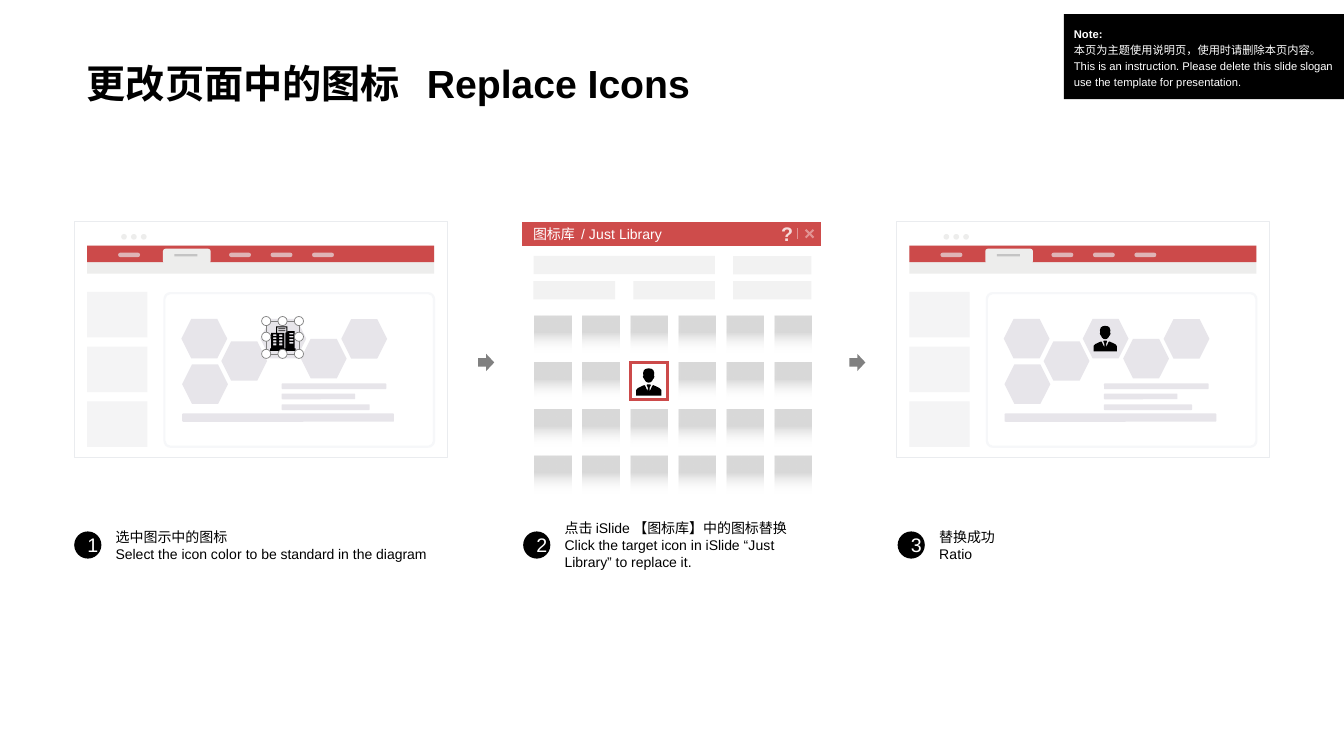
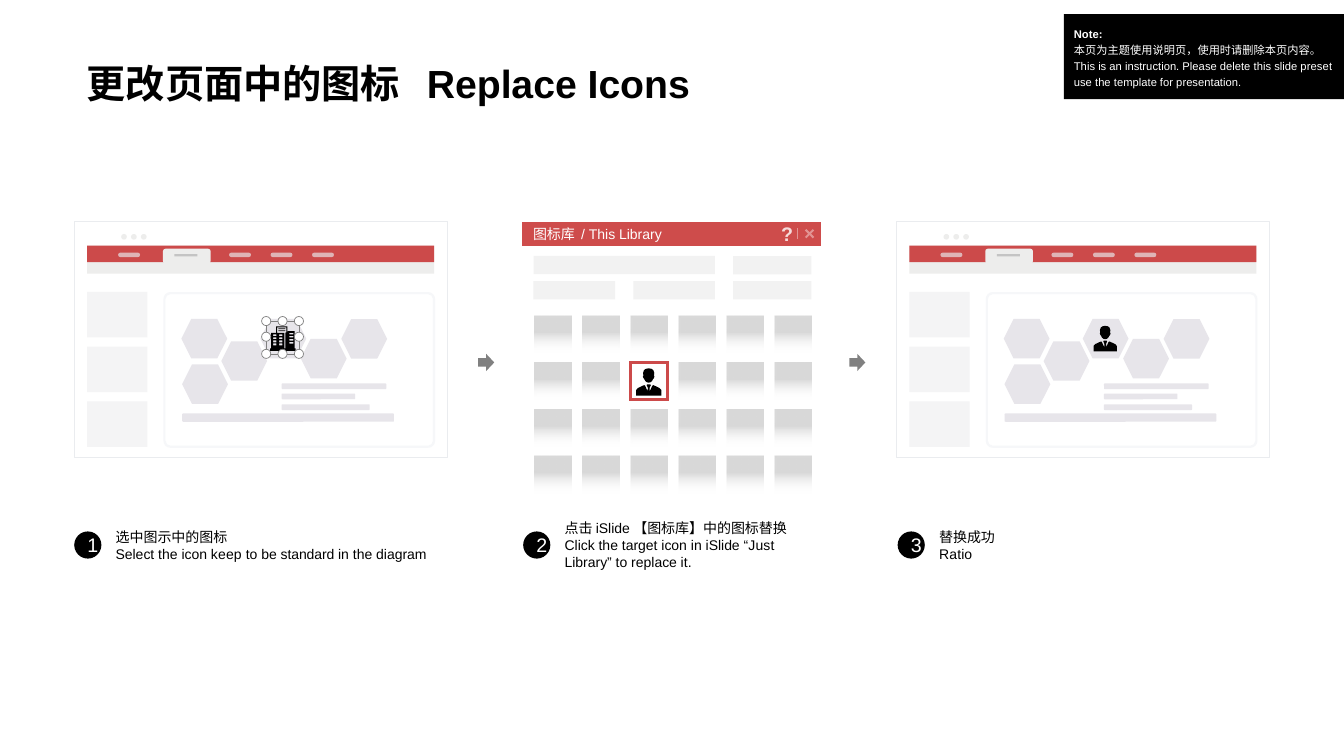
slogan: slogan -> preset (1316, 67)
Just: Just -> This (602, 235)
color: color -> keep (226, 554)
